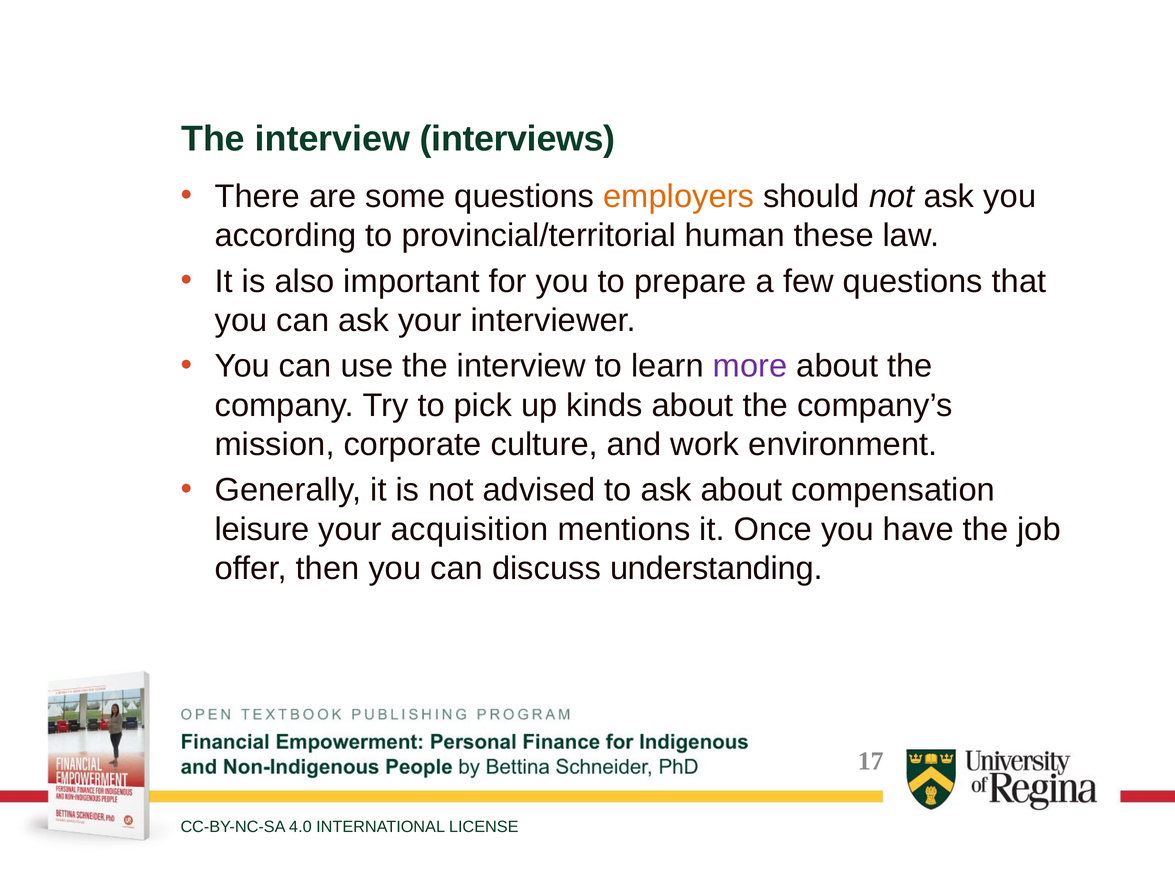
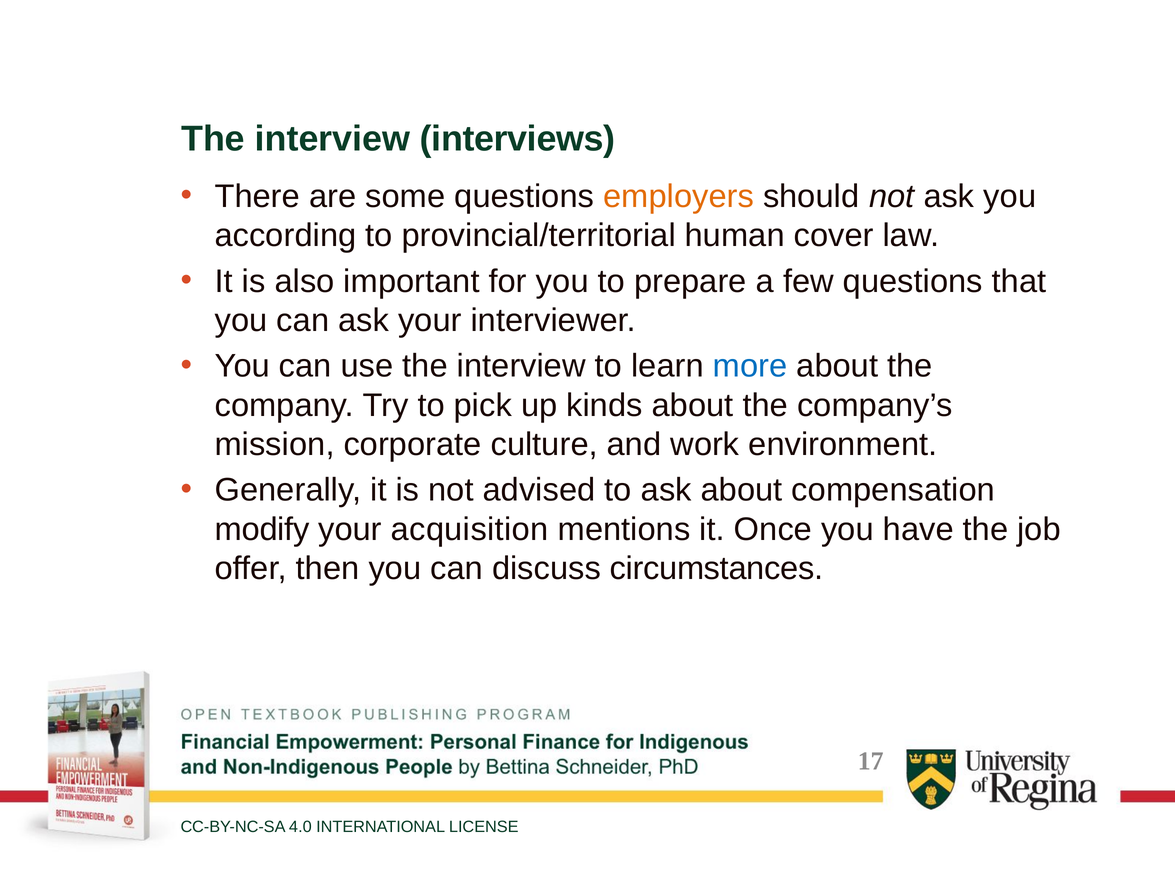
these: these -> cover (834, 236)
more colour: purple -> blue (750, 366)
leisure: leisure -> modify (262, 529)
understanding: understanding -> circumstances (716, 569)
